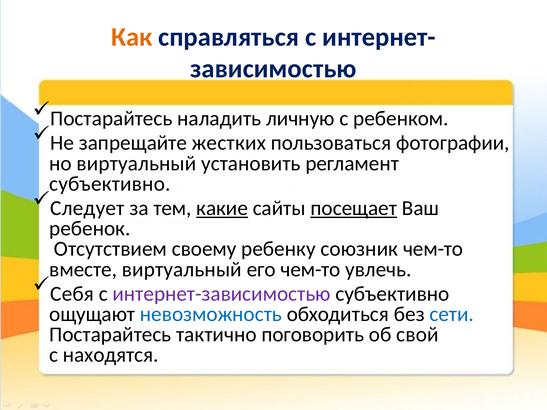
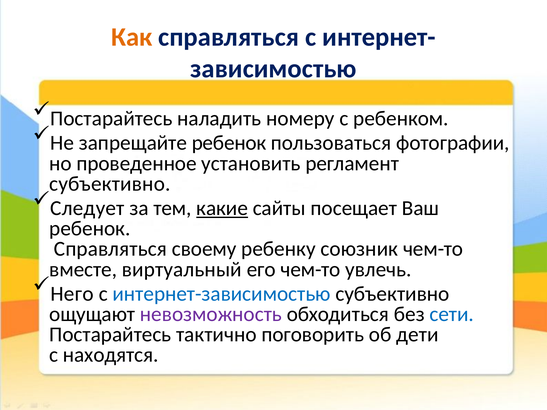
личную: личную -> номеру (300, 119)
запрещайте жестких: жестких -> ребенок (229, 143)
но виртуальный: виртуальный -> проведенное (137, 163)
посещает underline: present -> none (354, 208)
Отсутствием: Отсутствием -> Справляться (110, 249)
Себя: Себя -> Него (72, 294)
интернет-зависимостью colour: purple -> blue (222, 294)
невозможность colour: blue -> purple (211, 314)
свой: свой -> дети (417, 335)
